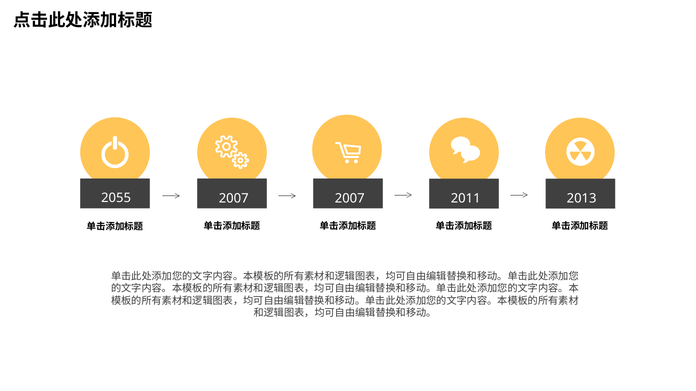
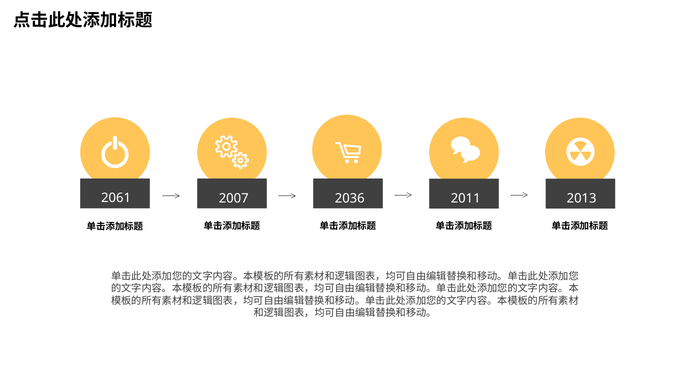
2055: 2055 -> 2061 (116, 198)
2007 2007: 2007 -> 2036 (350, 199)
